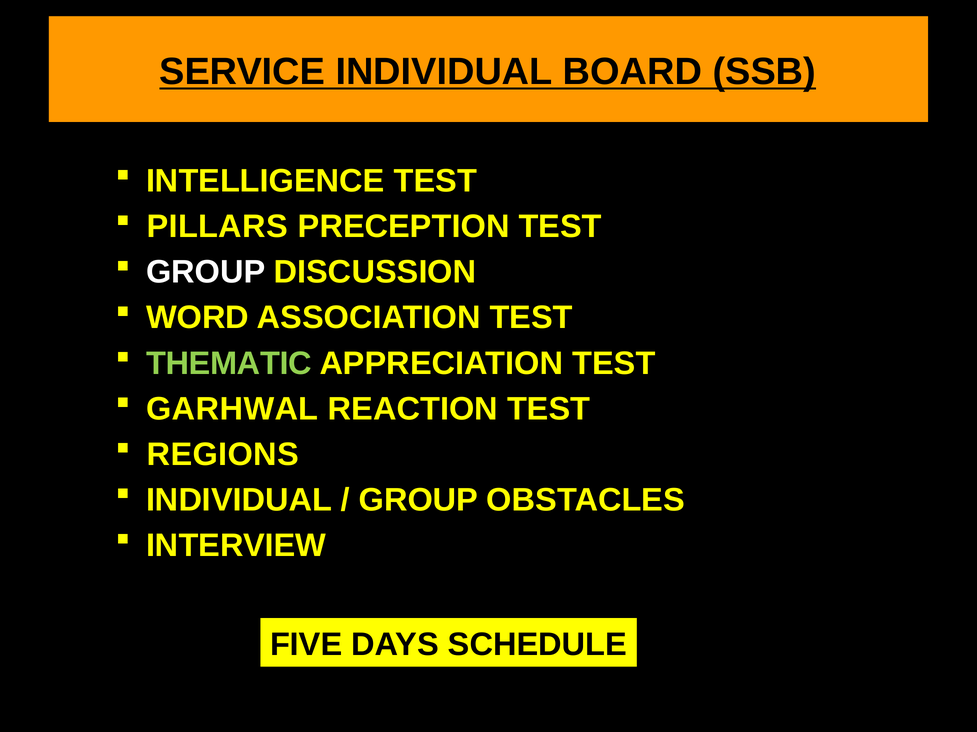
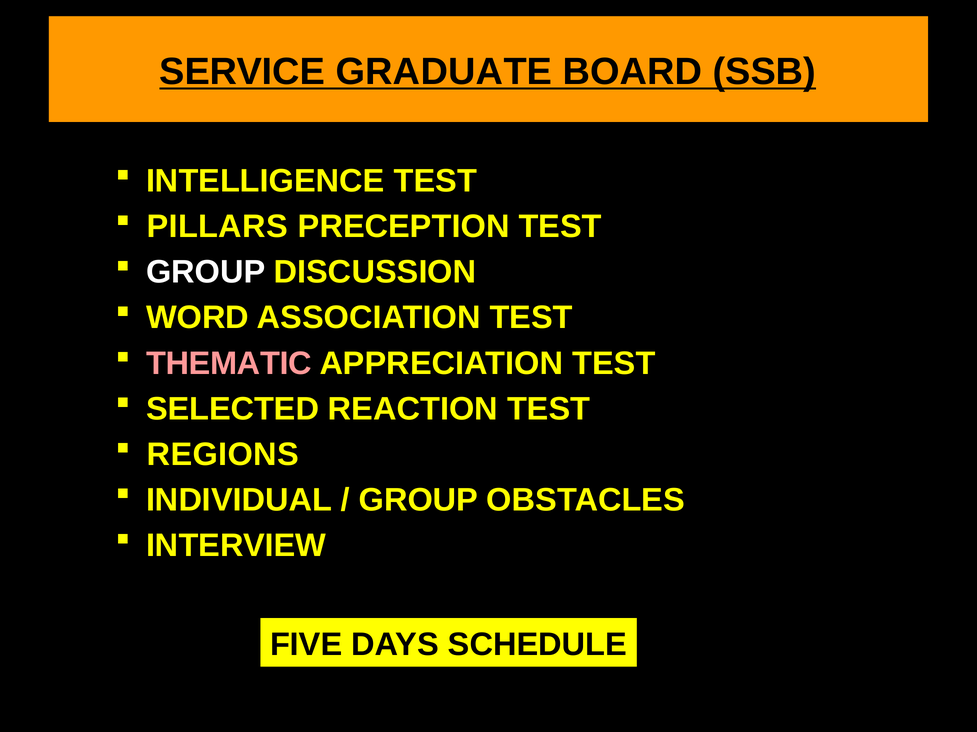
SERVICE INDIVIDUAL: INDIVIDUAL -> GRADUATE (444, 72)
THEMATIC colour: light green -> pink (229, 364)
GARHWAL: GARHWAL -> SELECTED (233, 409)
